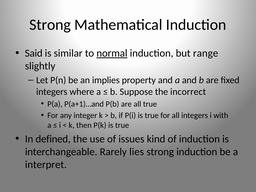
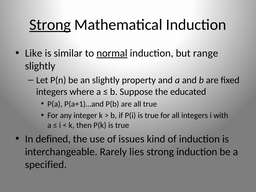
Strong underline: none -> present (50, 25)
Said: Said -> Like (34, 53)
an implies: implies -> slightly (106, 80)
incorrect: incorrect -> educated (188, 92)
interpret: interpret -> specified (46, 165)
